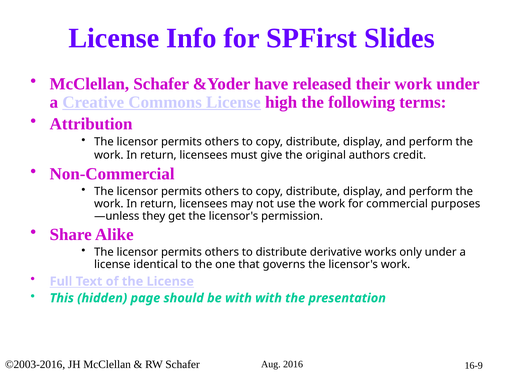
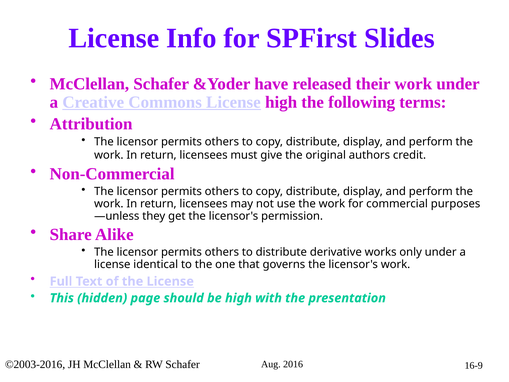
be with: with -> high (238, 298)
